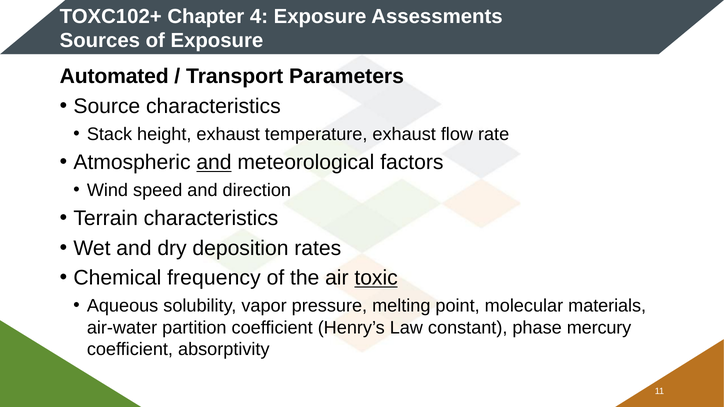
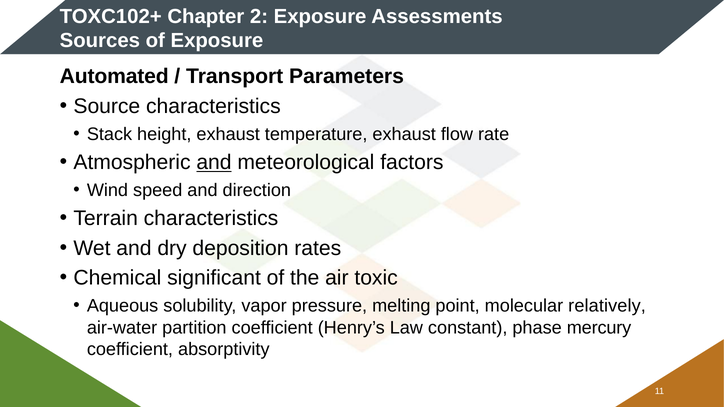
4: 4 -> 2 (259, 16)
frequency: frequency -> significant (214, 278)
toxic underline: present -> none (376, 278)
materials: materials -> relatively (607, 306)
